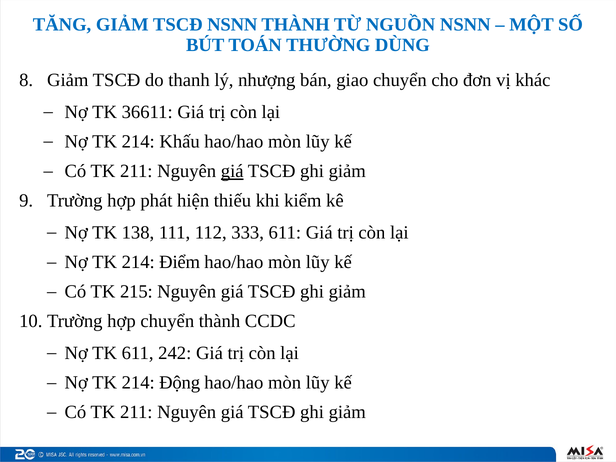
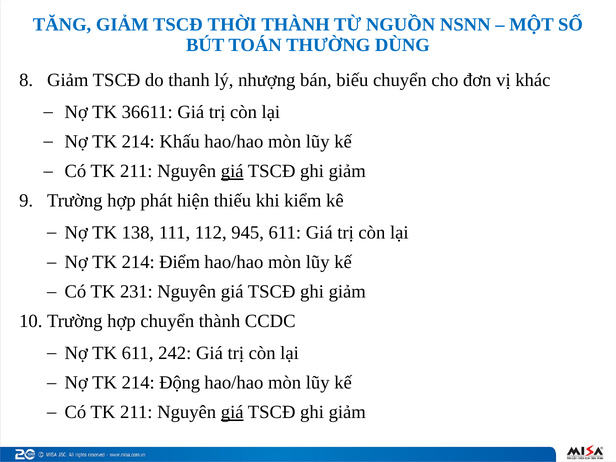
TSCĐ NSNN: NSNN -> THỜI (232, 24)
giao: giao -> biếu (352, 80)
333: 333 -> 945 (248, 233)
215: 215 -> 231 (136, 292)
giá underline: none -> present (232, 413)
